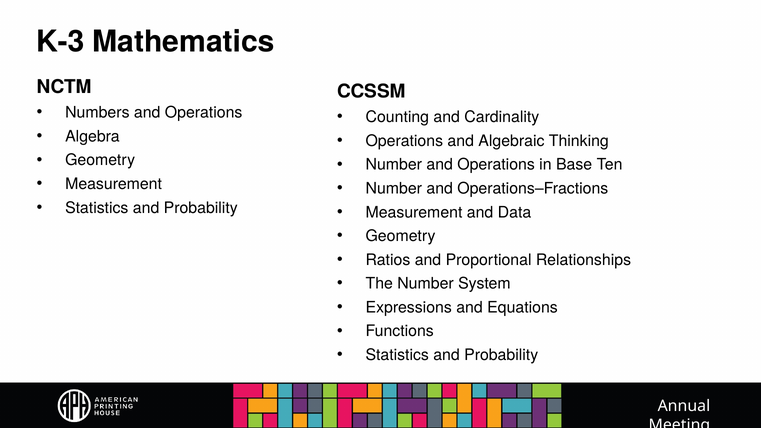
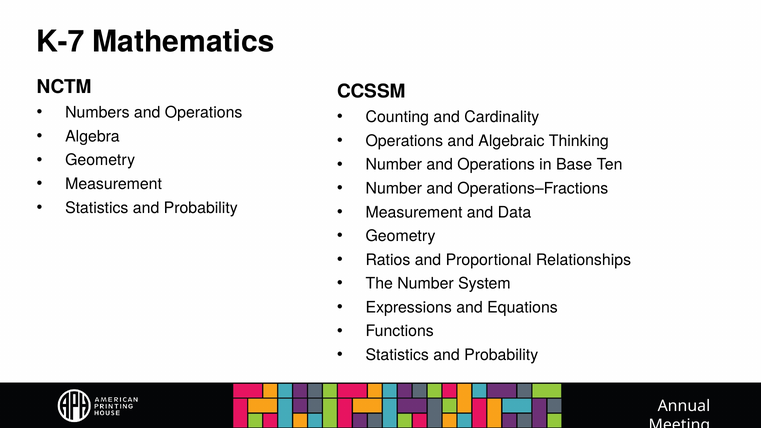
K-3: K-3 -> K-7 (60, 42)
